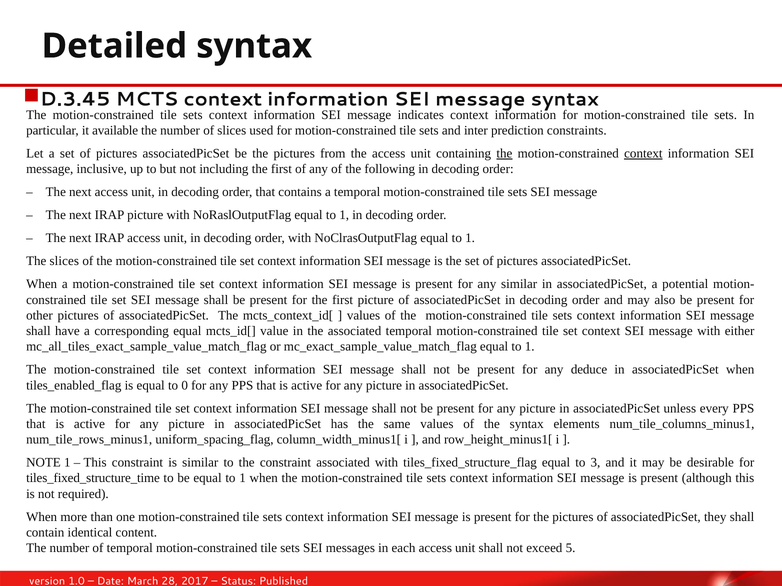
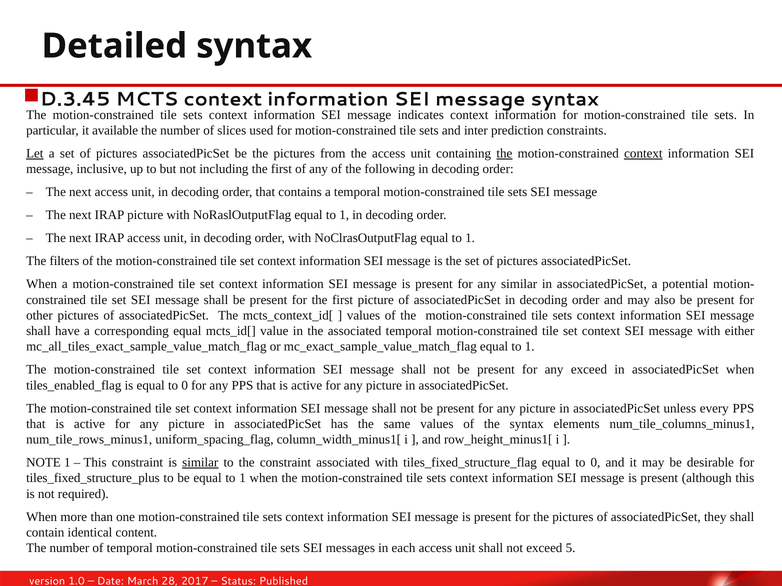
Let underline: none -> present (35, 154)
The slices: slices -> filters (64, 261)
any deduce: deduce -> exceed (589, 370)
similar underline: none -> present (200, 463)
tiles_fixed_structure_flag equal to 3: 3 -> 0 (595, 463)
tiles_fixed_structure_time: tiles_fixed_structure_time -> tiles_fixed_structure_plus (93, 479)
